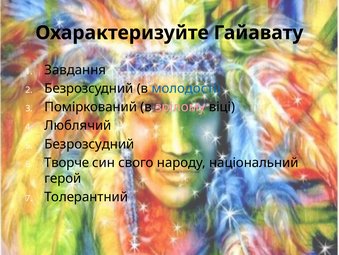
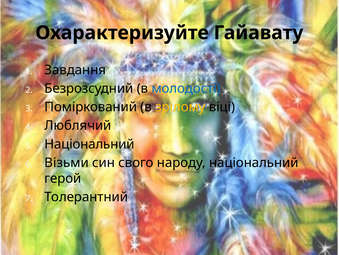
зрілому colour: pink -> yellow (180, 107)
Безрозсудний: Безрозсудний -> Національний (89, 144)
Творче: Творче -> Візьми (67, 162)
